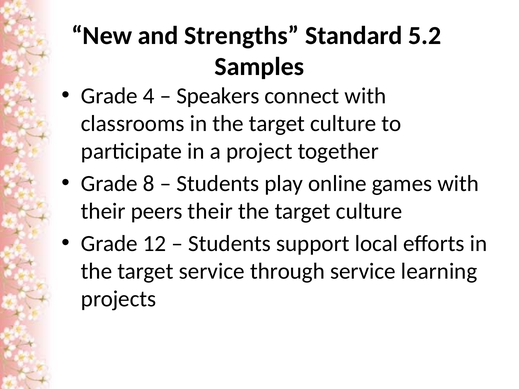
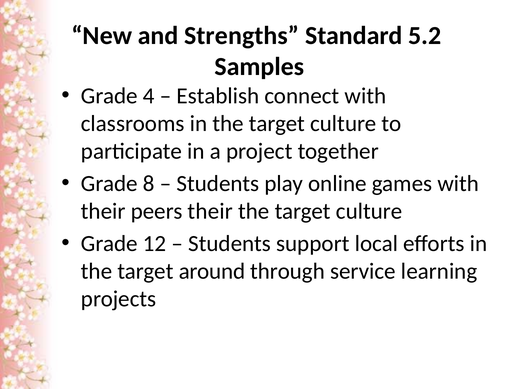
Speakers: Speakers -> Establish (218, 96)
target service: service -> around (212, 271)
